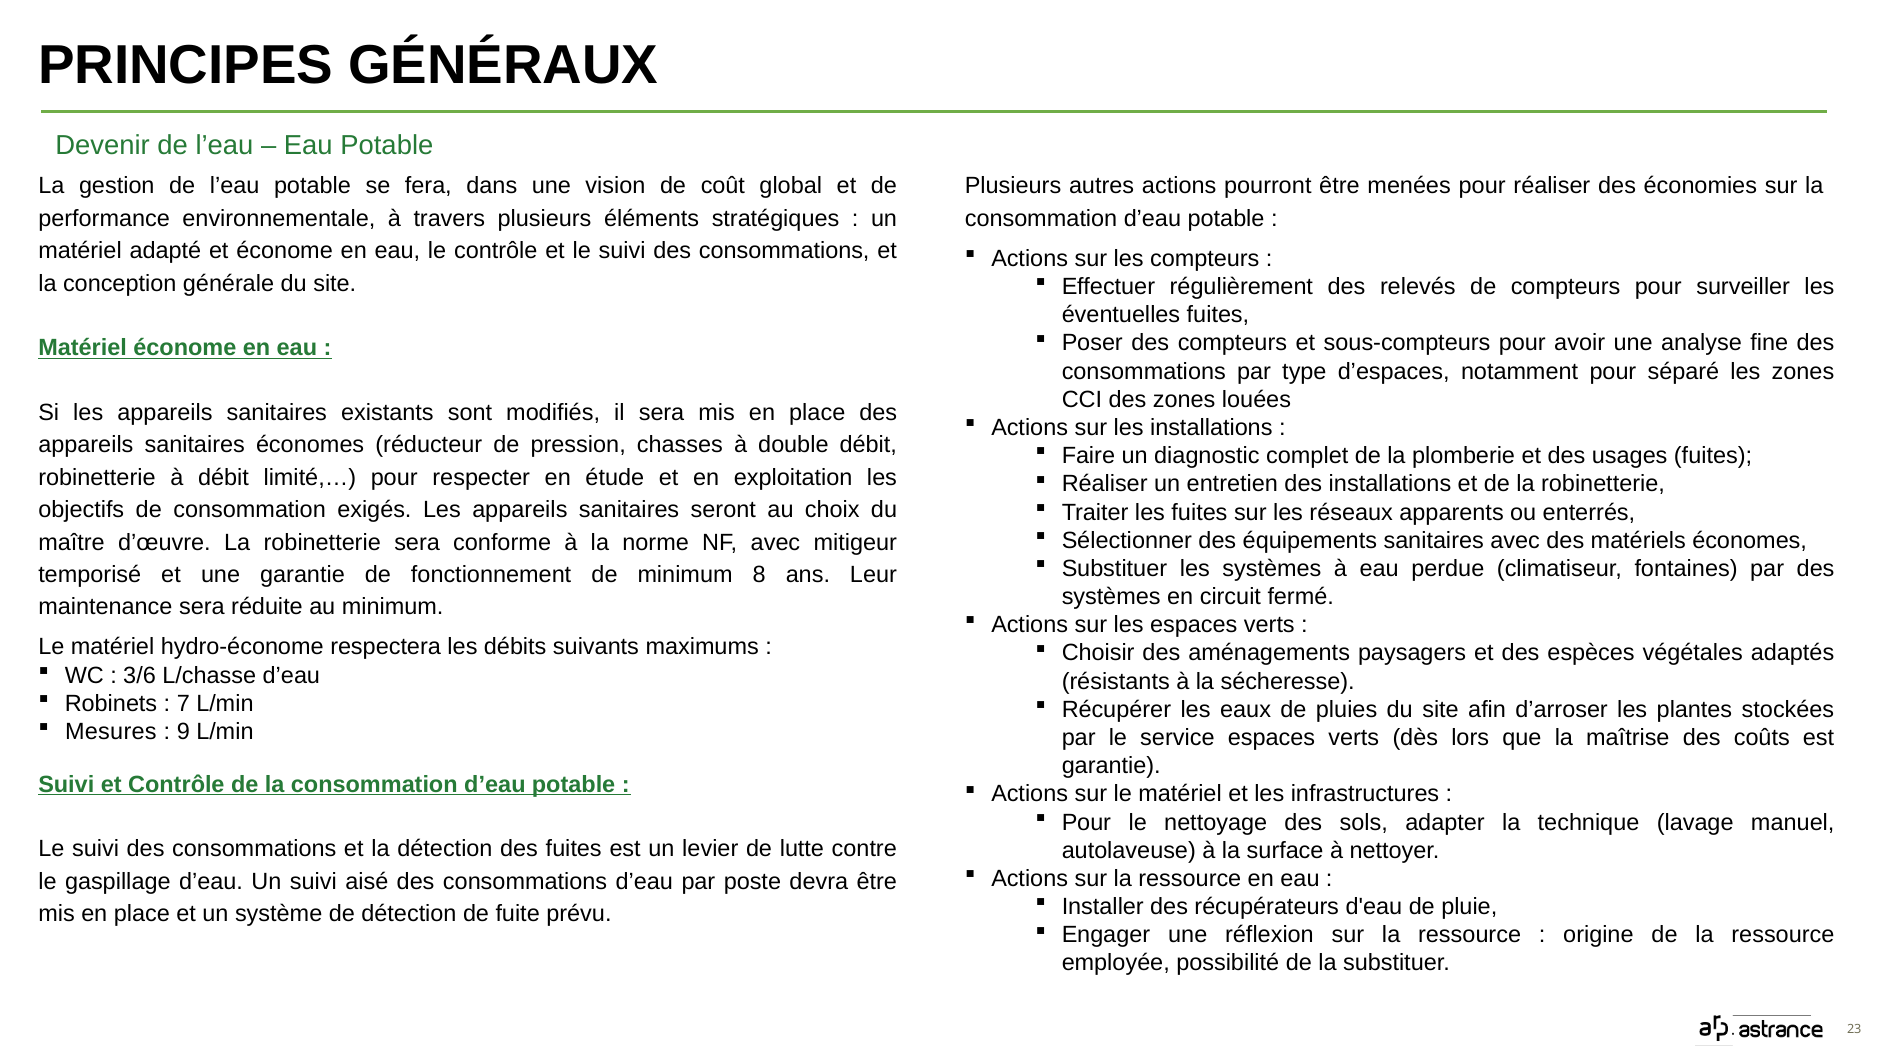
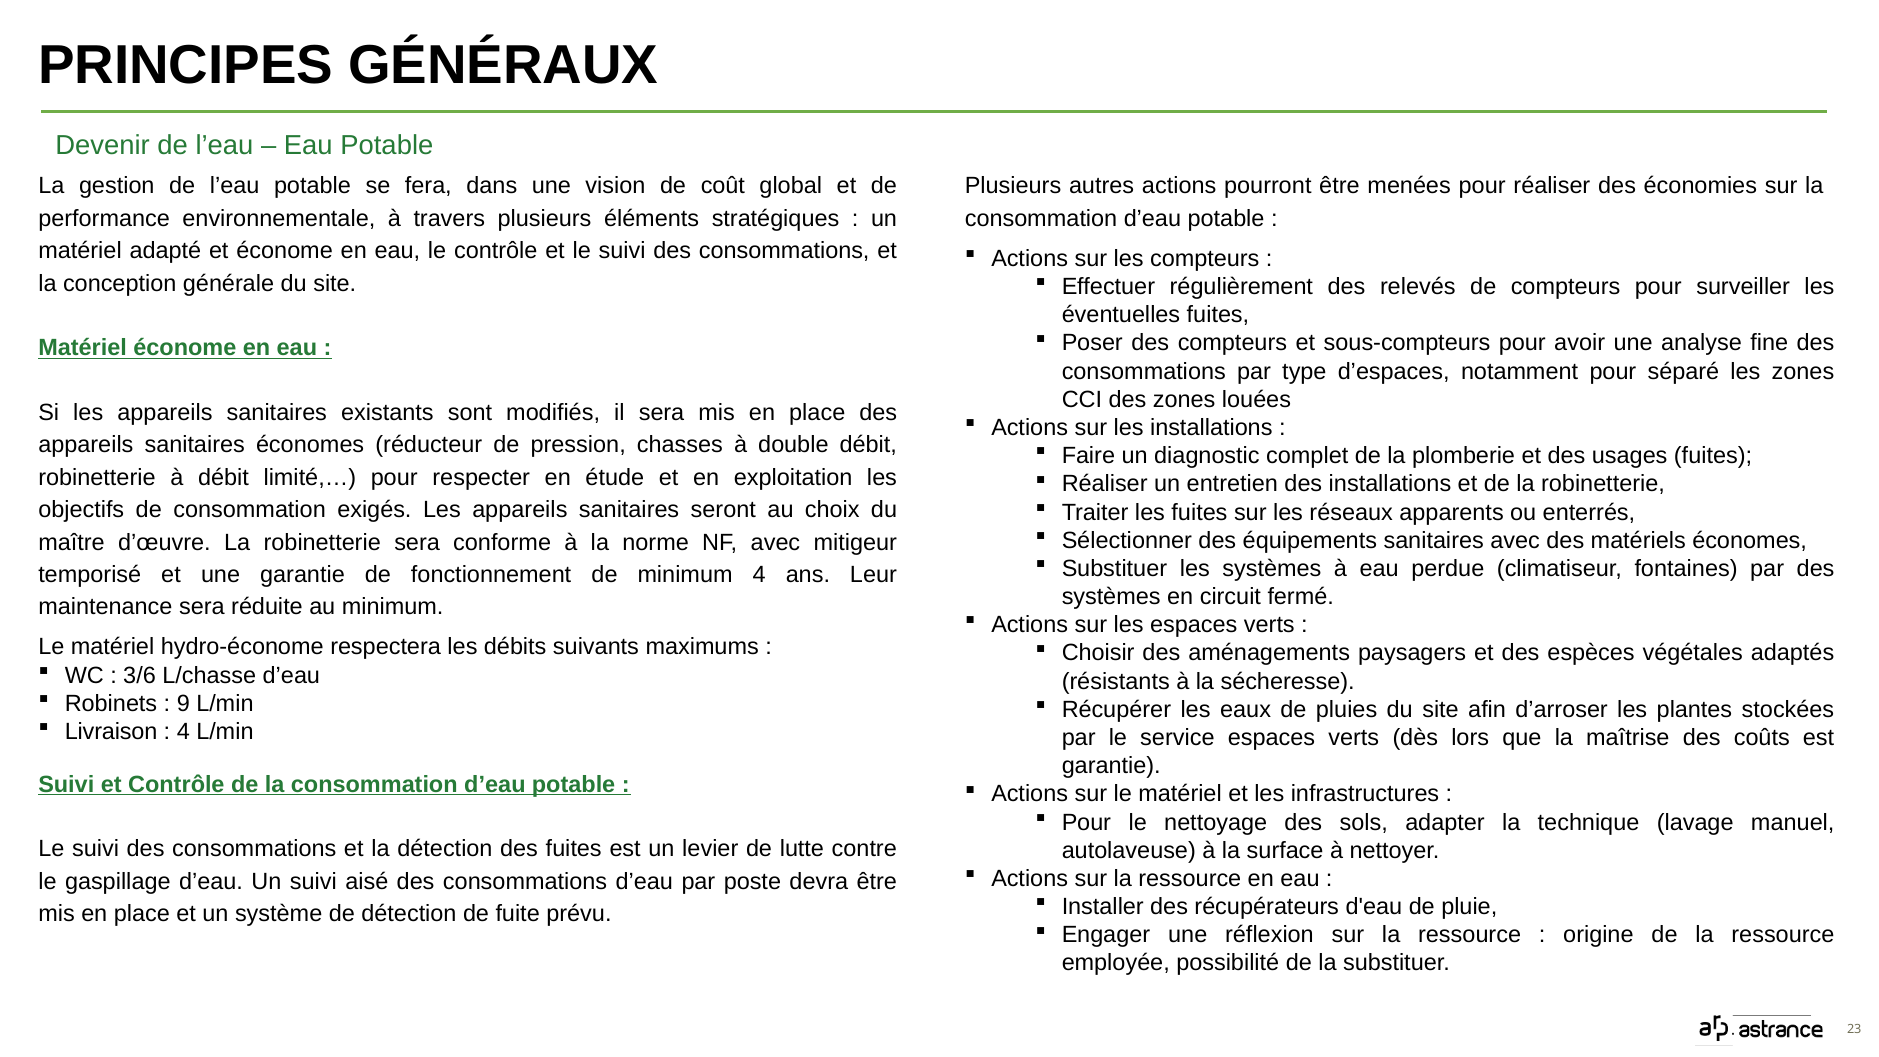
minimum 8: 8 -> 4 (759, 575)
7: 7 -> 9 (183, 703)
Mesures: Mesures -> Livraison (111, 732)
9: 9 -> 4 (183, 732)
